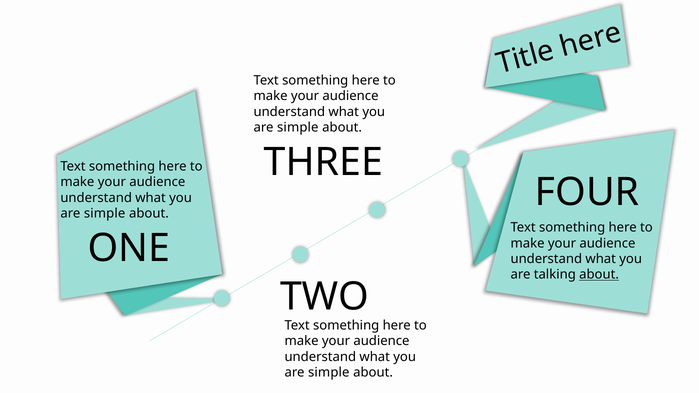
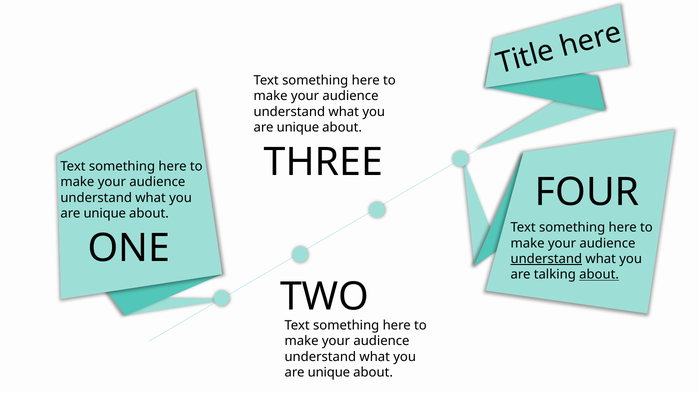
simple: simple -> unique (298, 128)
simple: simple -> unique (105, 214)
understand underline: none -> present (546, 259)
simple: simple -> unique (329, 373)
